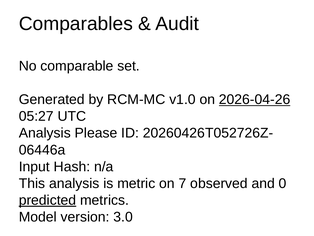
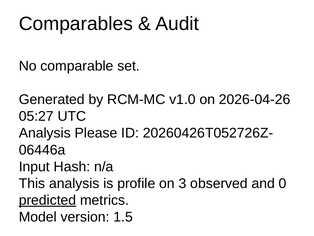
2026-04-26 underline: present -> none (255, 99)
metric: metric -> profile (136, 183)
7: 7 -> 3 (182, 183)
3.0: 3.0 -> 1.5 (123, 217)
